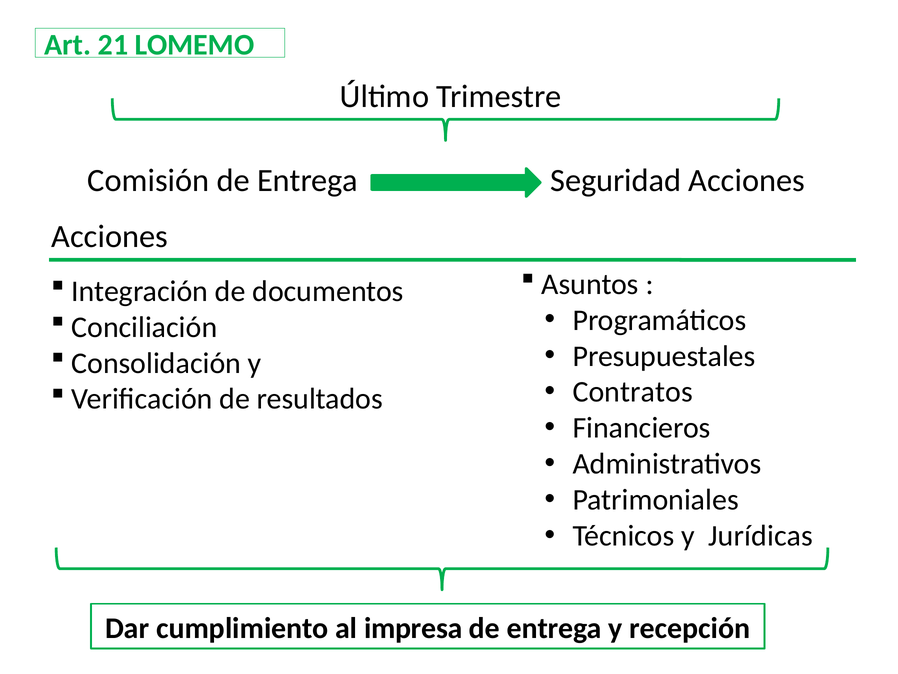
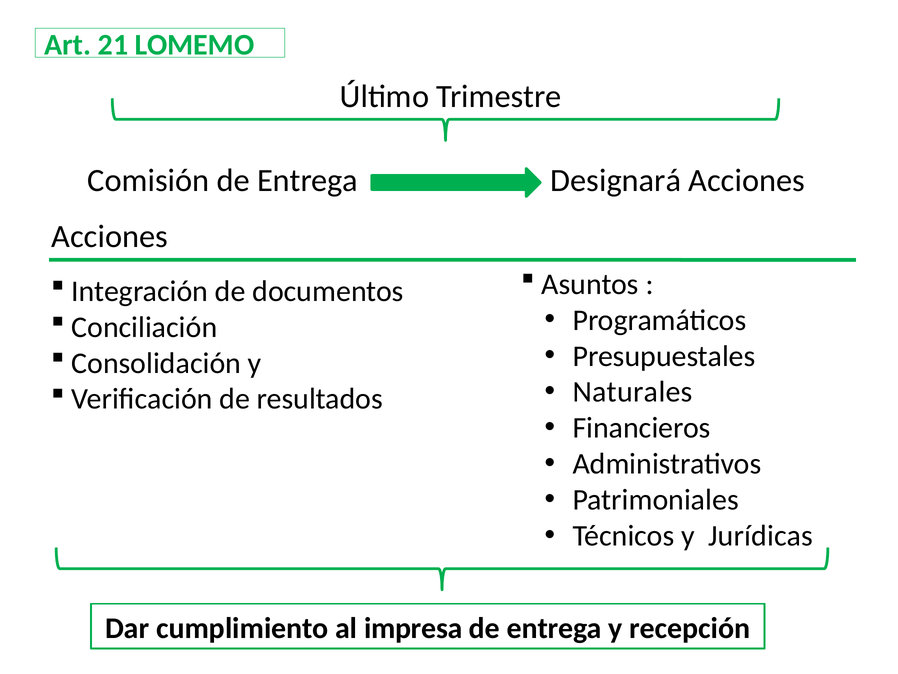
Seguridad: Seguridad -> Designará (616, 180)
Contratos: Contratos -> Naturales (633, 392)
